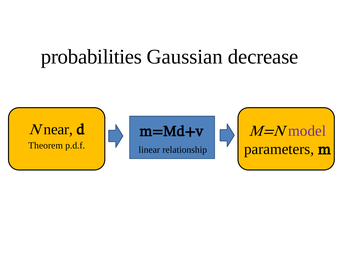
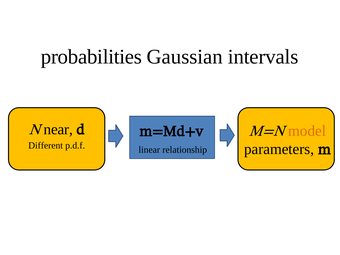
decrease: decrease -> intervals (263, 57)
model colour: purple -> orange (307, 131)
Theorem: Theorem -> Different (46, 146)
